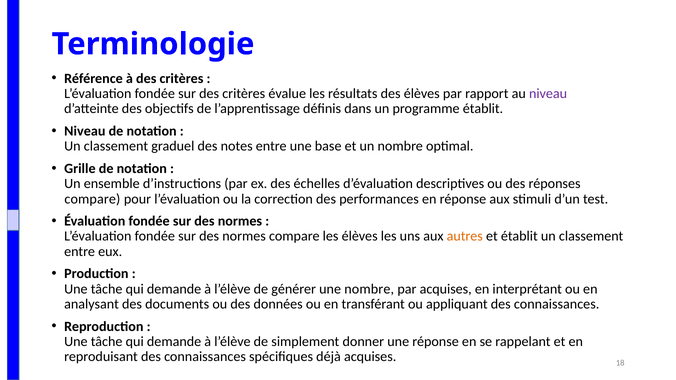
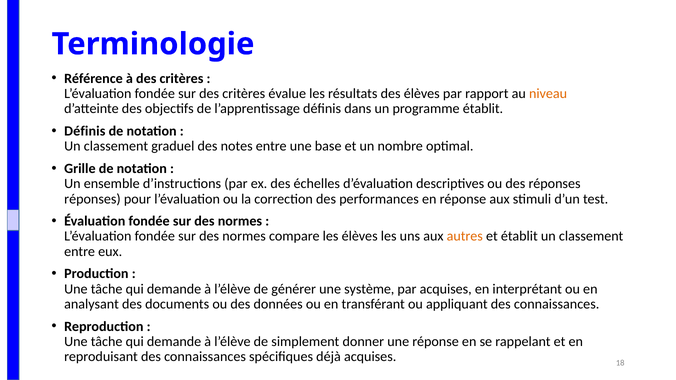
niveau colour: purple -> orange (548, 94)
Niveau: Niveau -> Définis (85, 131)
compare: compare -> réponses (92, 199)
une nombre: nombre -> système (369, 289)
